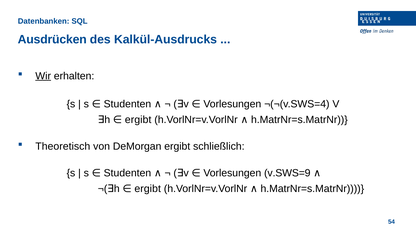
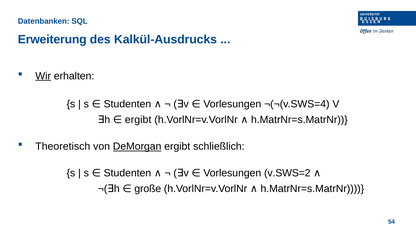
Ausdrücken: Ausdrücken -> Erweiterung (52, 39)
DeMorgan underline: none -> present (137, 146)
v.SWS=9: v.SWS=9 -> v.SWS=2 (287, 173)
ergibt: ergibt -> große (148, 189)
